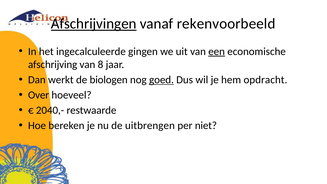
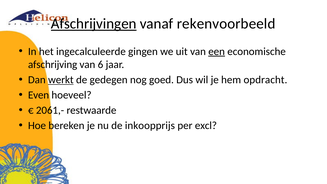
8: 8 -> 6 (100, 65)
werkt underline: none -> present (61, 80)
biologen: biologen -> gedegen (109, 80)
goed underline: present -> none (161, 80)
Over: Over -> Even (39, 95)
2040,-: 2040,- -> 2061,- (50, 110)
uitbrengen: uitbrengen -> inkoopprijs (150, 126)
niet: niet -> excl (206, 126)
